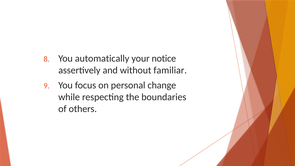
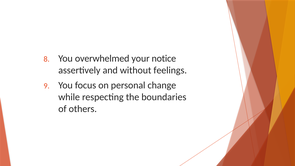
automatically: automatically -> overwhelmed (102, 59)
familiar: familiar -> feelings (170, 70)
